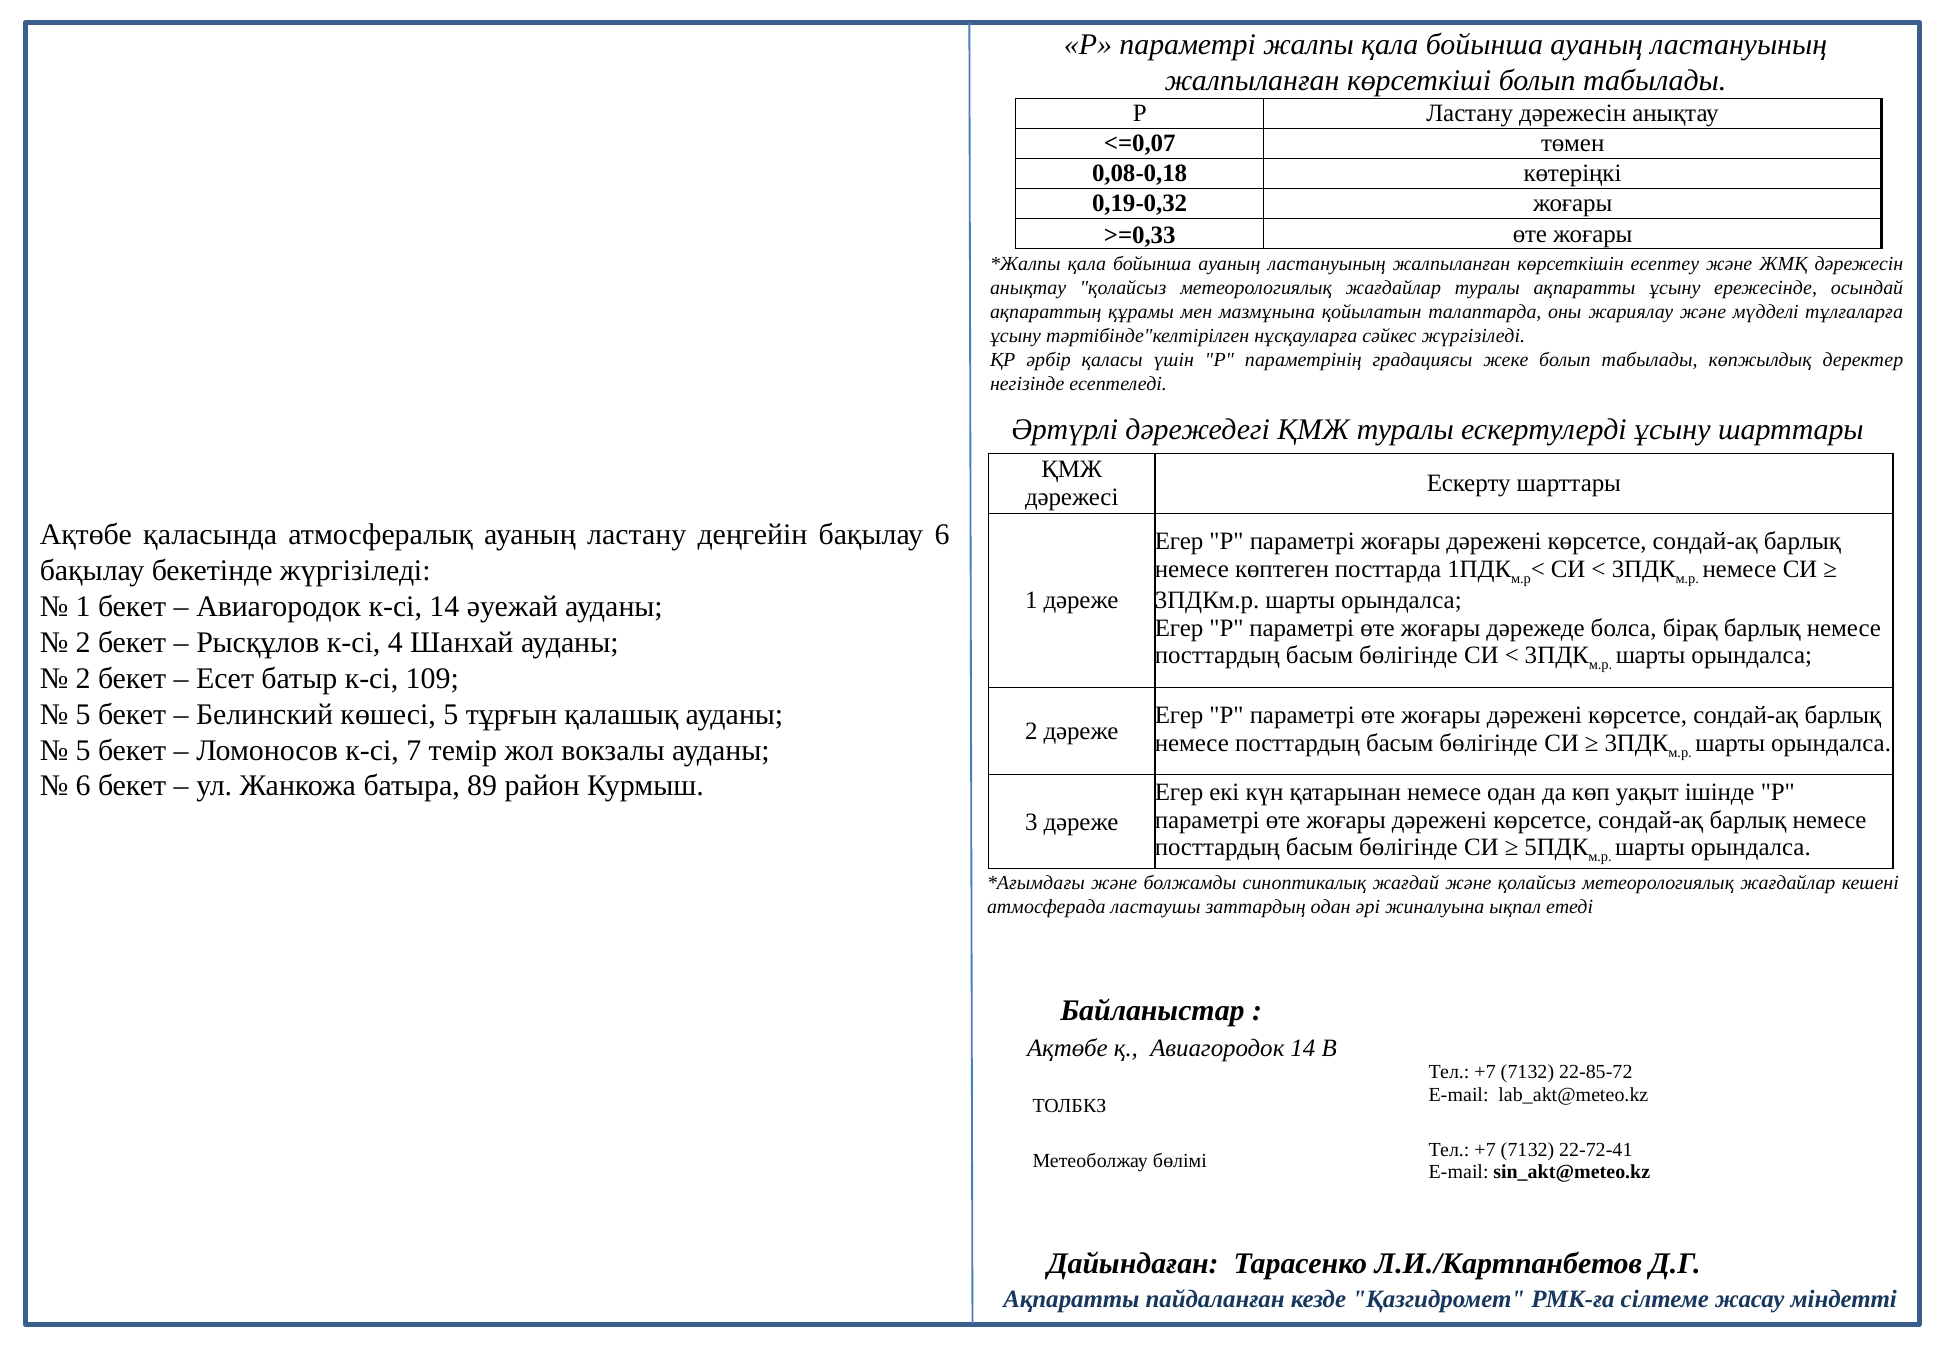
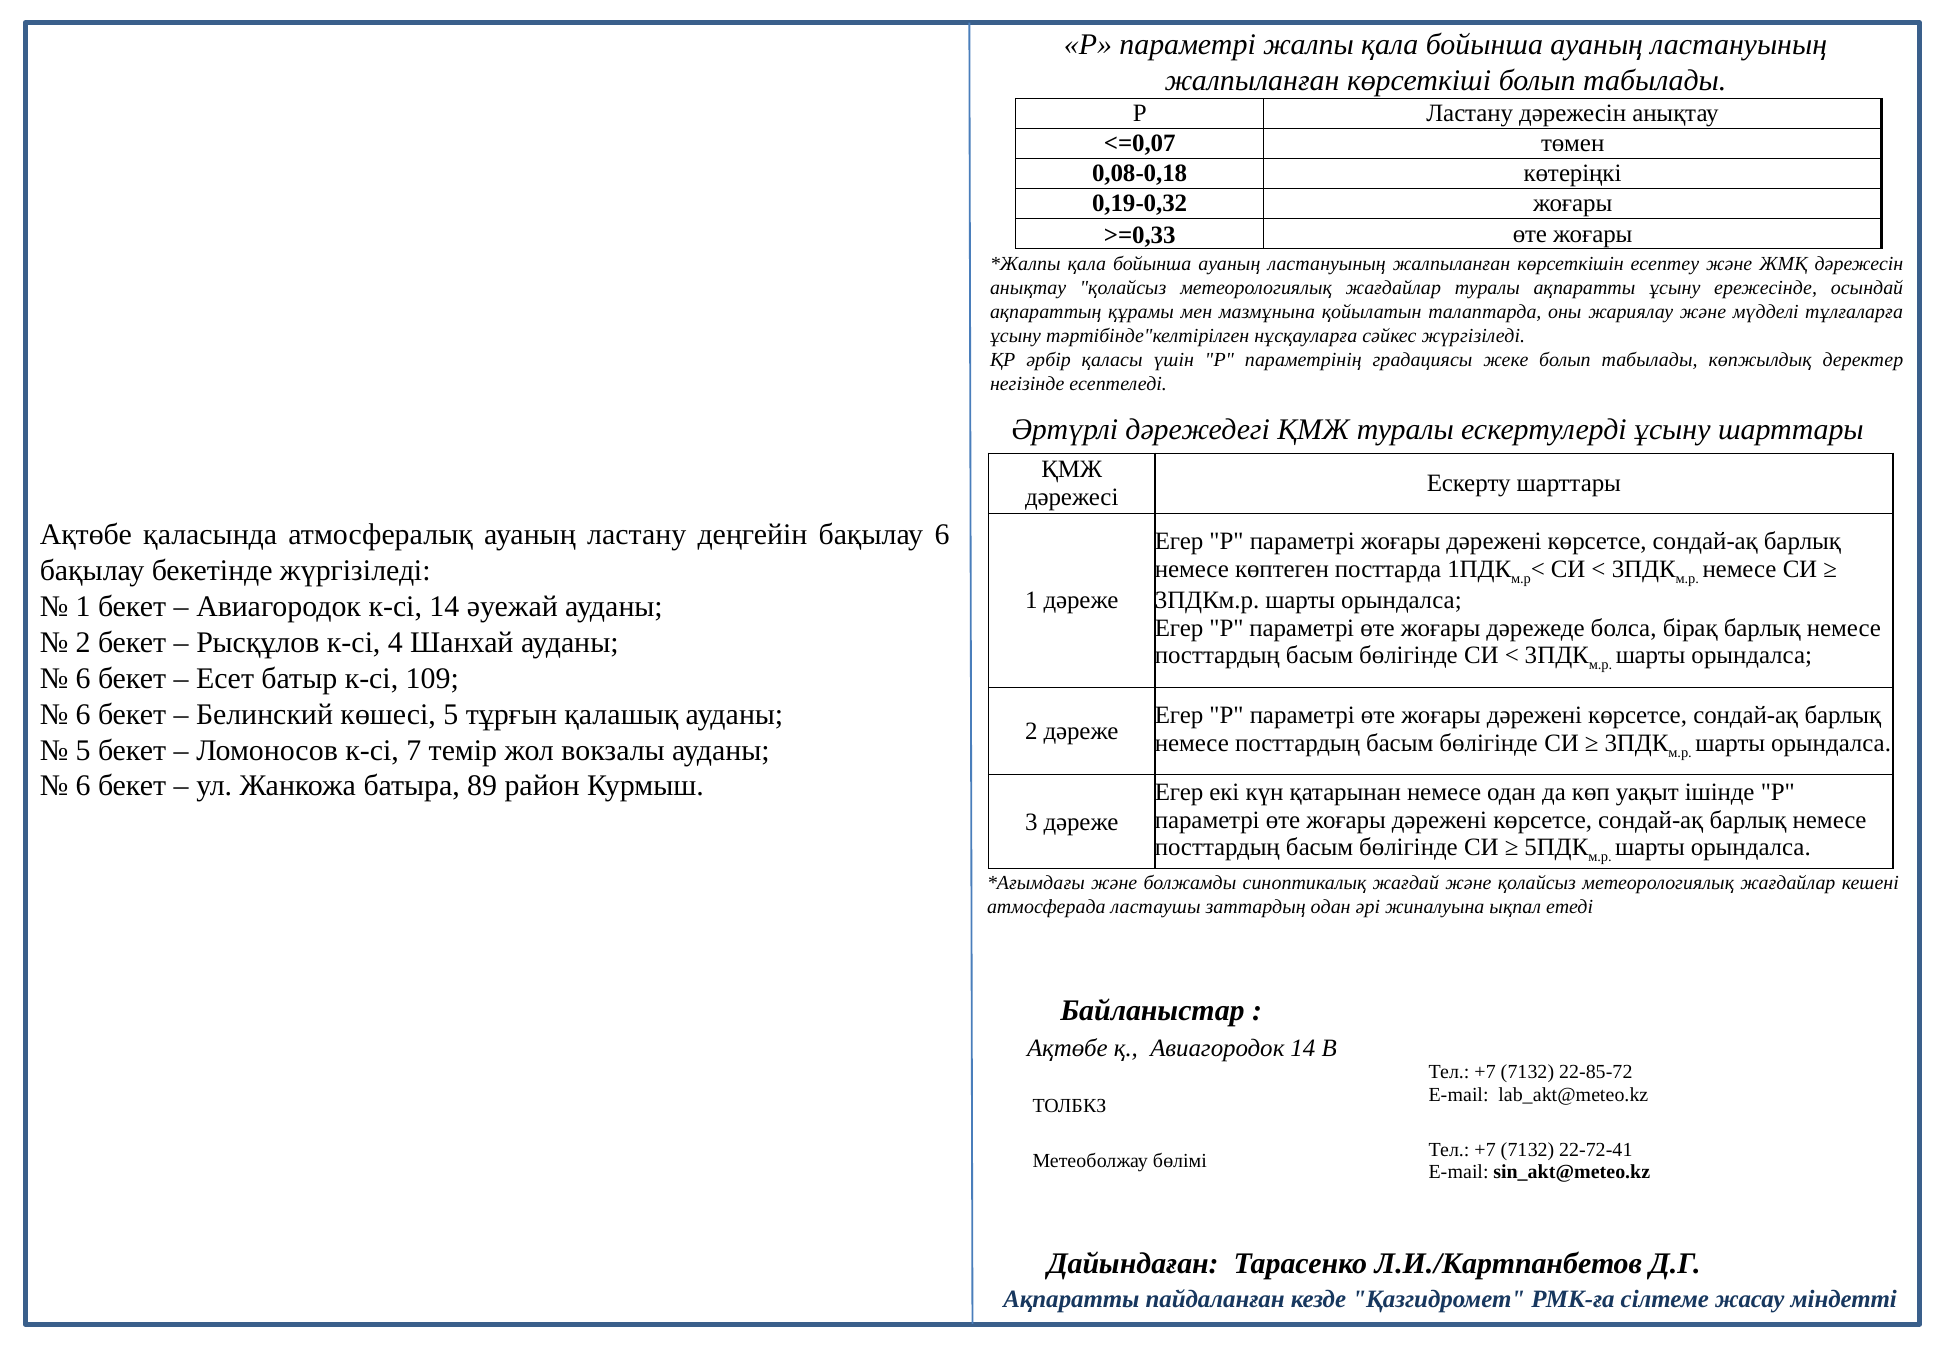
2: 2 -> 6 (83, 678)
5: 5 -> 6 (83, 714)
